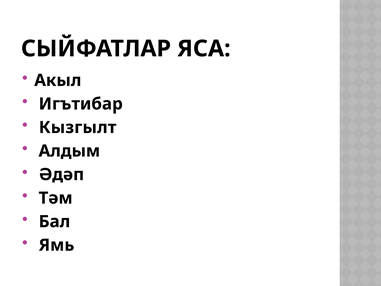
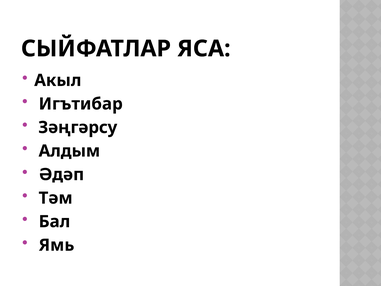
Кызгылт: Кызгылт -> Зәңгәрсу (78, 127)
